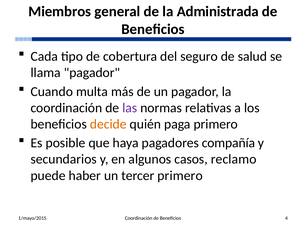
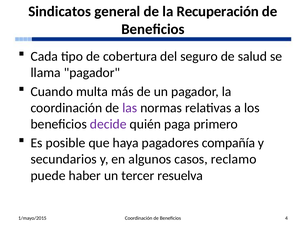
Miembros: Miembros -> Sindicatos (60, 11)
Administrada: Administrada -> Recuperación (218, 11)
decide colour: orange -> purple (108, 124)
tercer primero: primero -> resuelva (180, 176)
